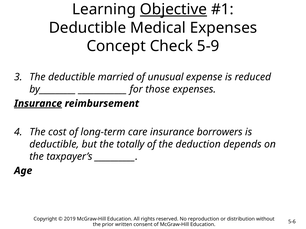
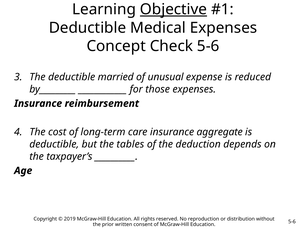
Check 5-9: 5-9 -> 5-6 (208, 46)
Insurance underline: present -> none (38, 104)
borrowers: borrowers -> aggregate (220, 132)
totally: totally -> tables (130, 145)
